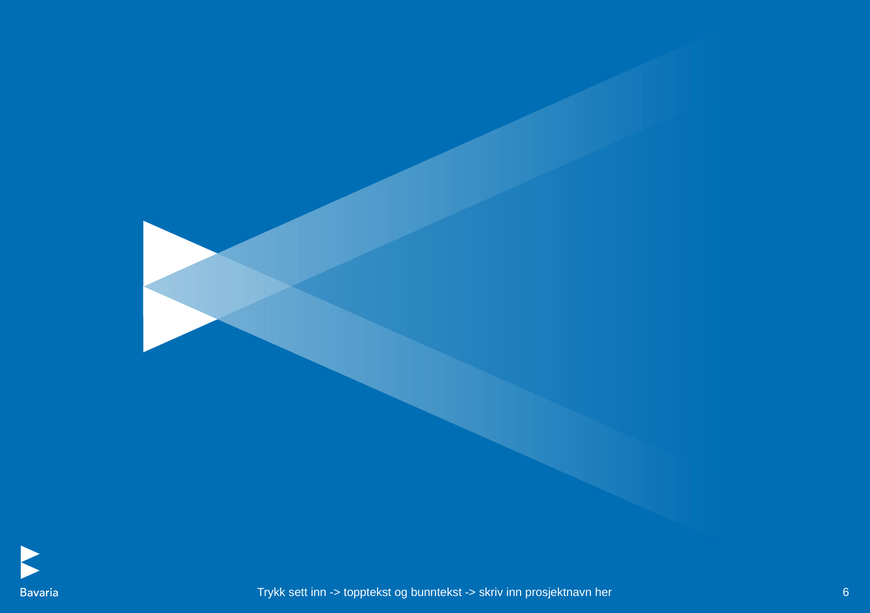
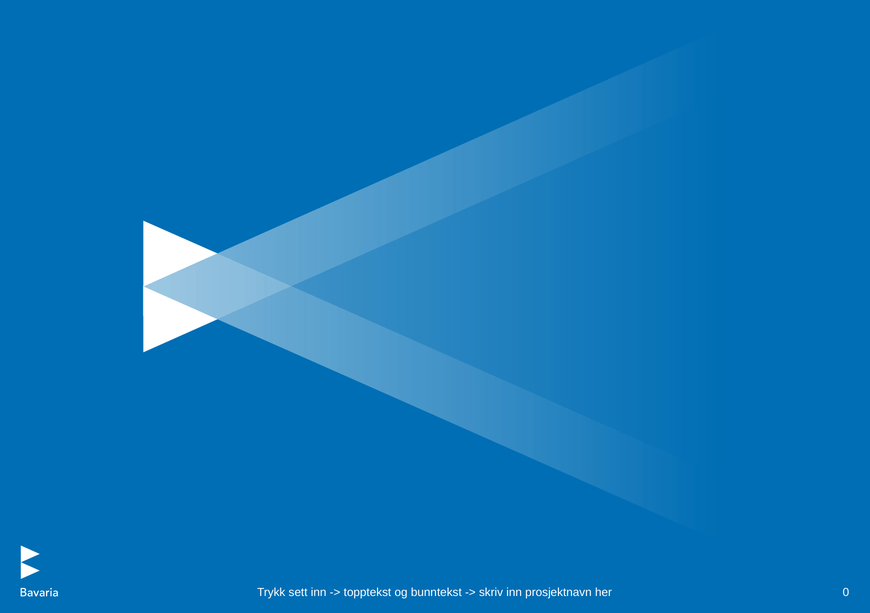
6: 6 -> 0 (846, 593)
